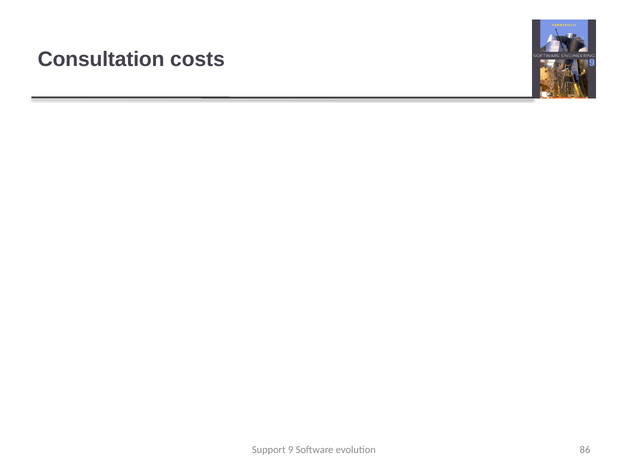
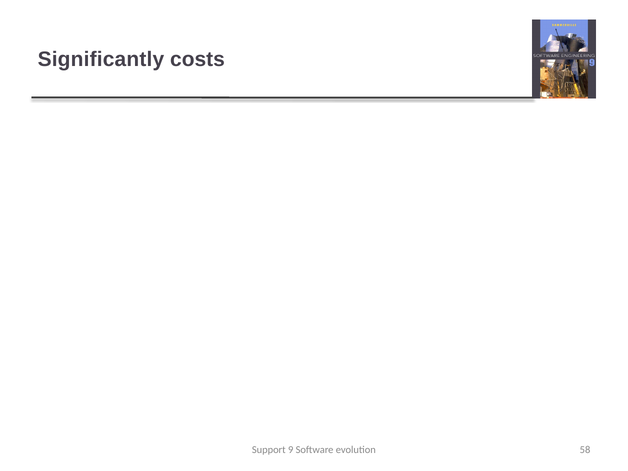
Consultation: Consultation -> Significantly (101, 60)
86: 86 -> 58 (585, 450)
